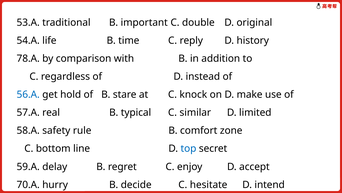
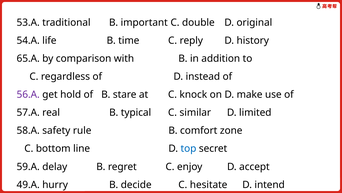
78.A: 78.A -> 65.A (28, 58)
56.A colour: blue -> purple (28, 94)
70.A: 70.A -> 49.A (28, 184)
